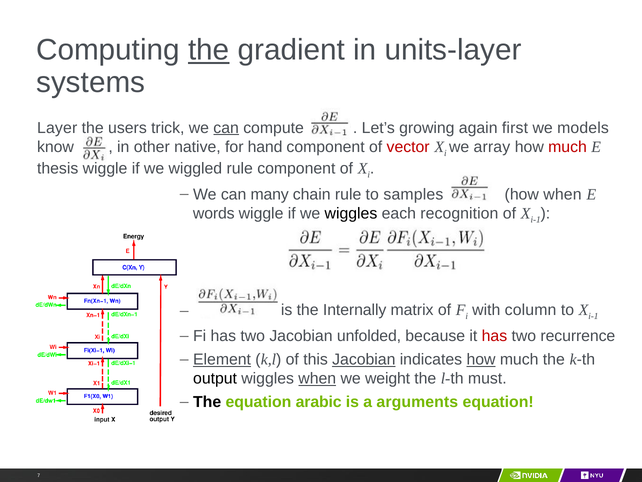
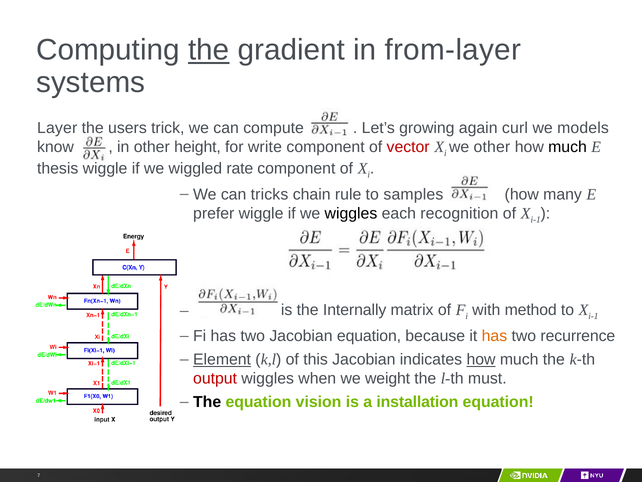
units-layer: units-layer -> from-layer (453, 50)
can underline: present -> none (226, 128)
first: first -> curl (515, 128)
native: native -> height (198, 147)
hand: hand -> write (265, 147)
we array: array -> other (492, 147)
much colour: red -> black (568, 147)
wiggled rule: rule -> rate (240, 168)
many: many -> tricks (270, 194)
how when: when -> many (563, 194)
words: words -> prefer (214, 213)
column: column -> method (531, 310)
Jacobian unfolded: unfolded -> equation (369, 336)
has colour: red -> orange (494, 336)
Jacobian underline: present -> none (364, 359)
output colour: black -> red (215, 378)
when underline: present -> none (317, 378)
arabic: arabic -> vision (319, 402)
arguments: arguments -> installation (417, 402)
